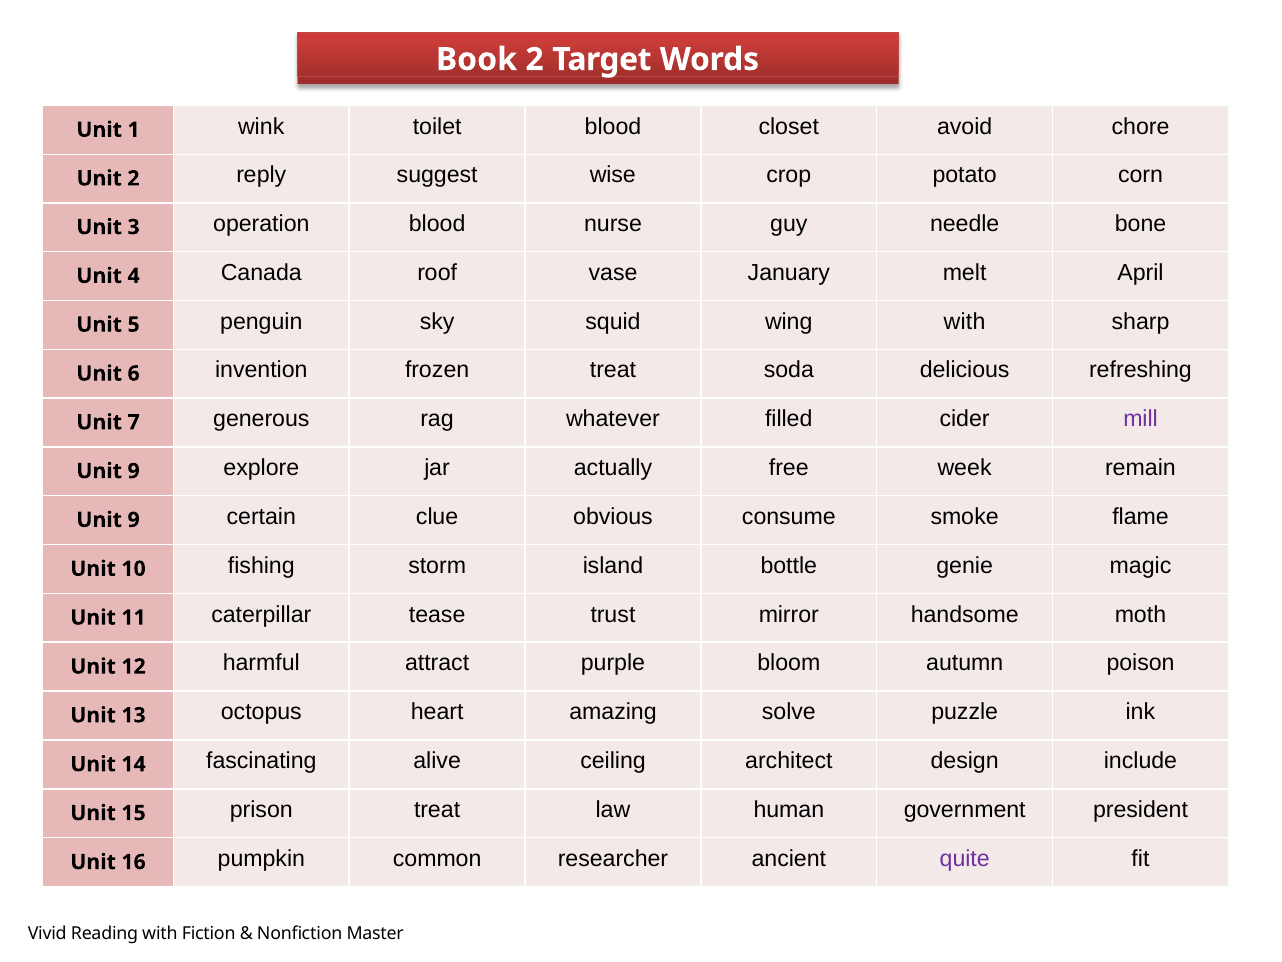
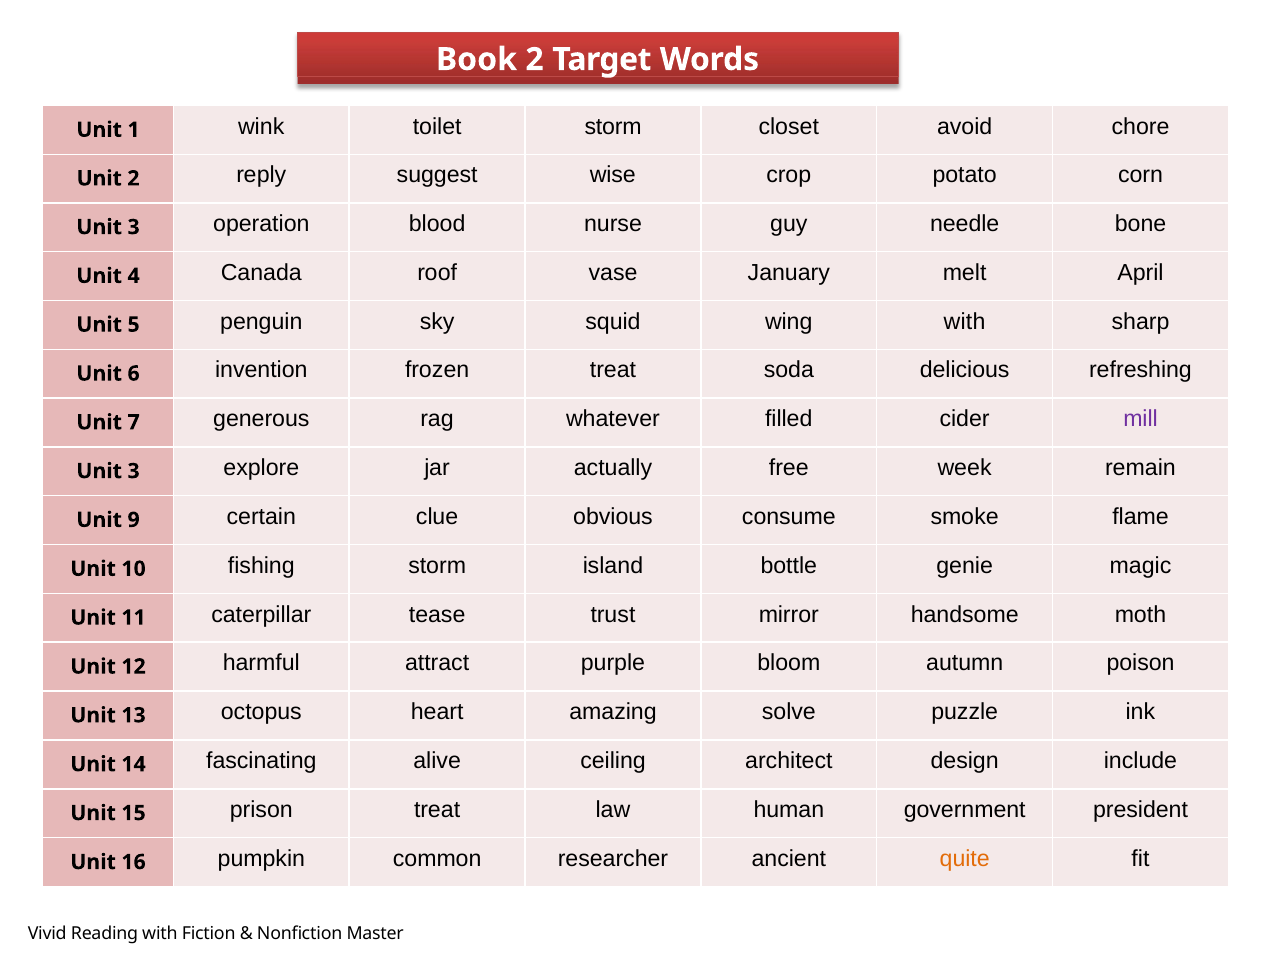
toilet blood: blood -> storm (613, 126)
9: 9 -> 3 (134, 471)
quite colour: purple -> orange (965, 858)
